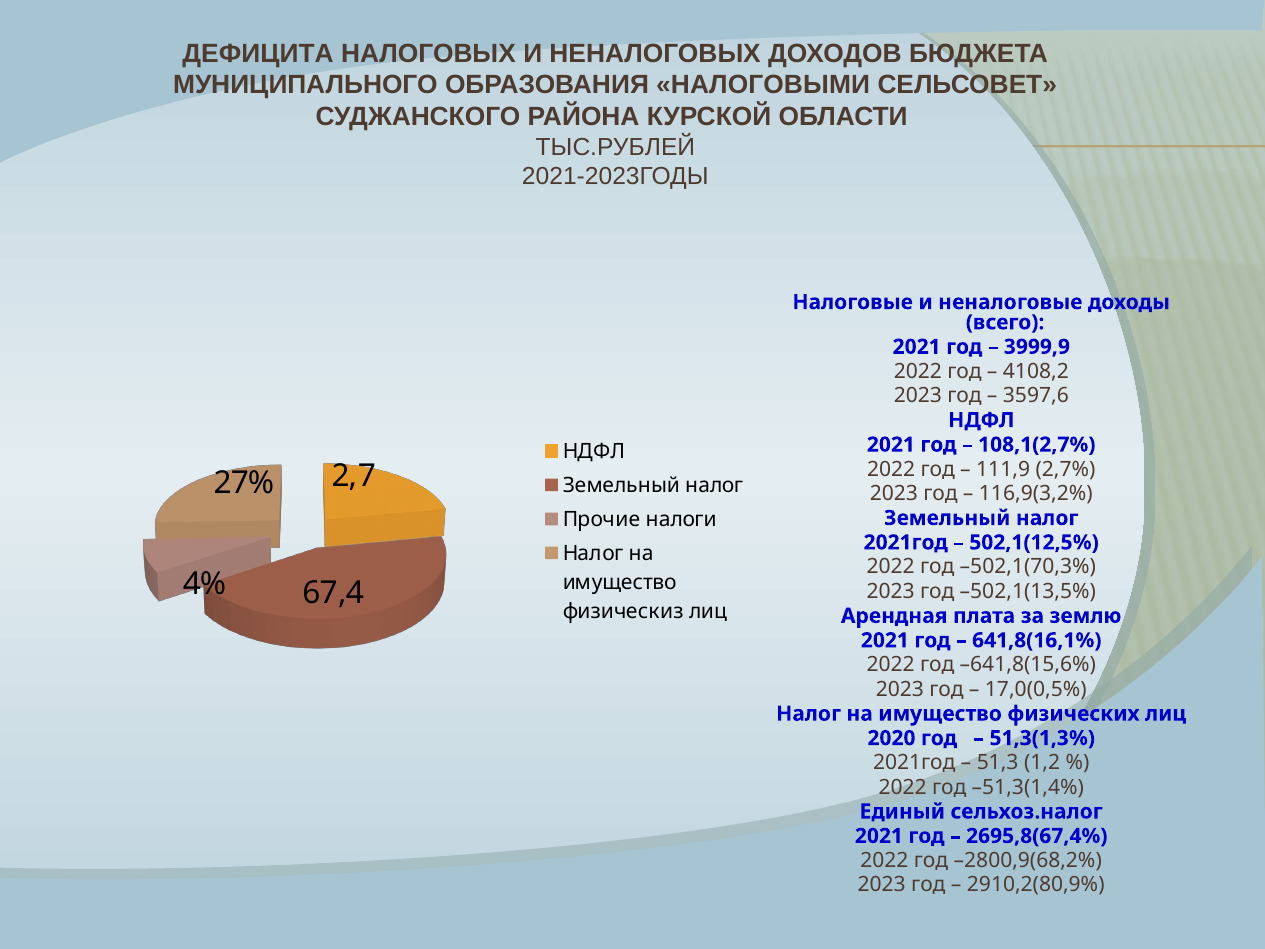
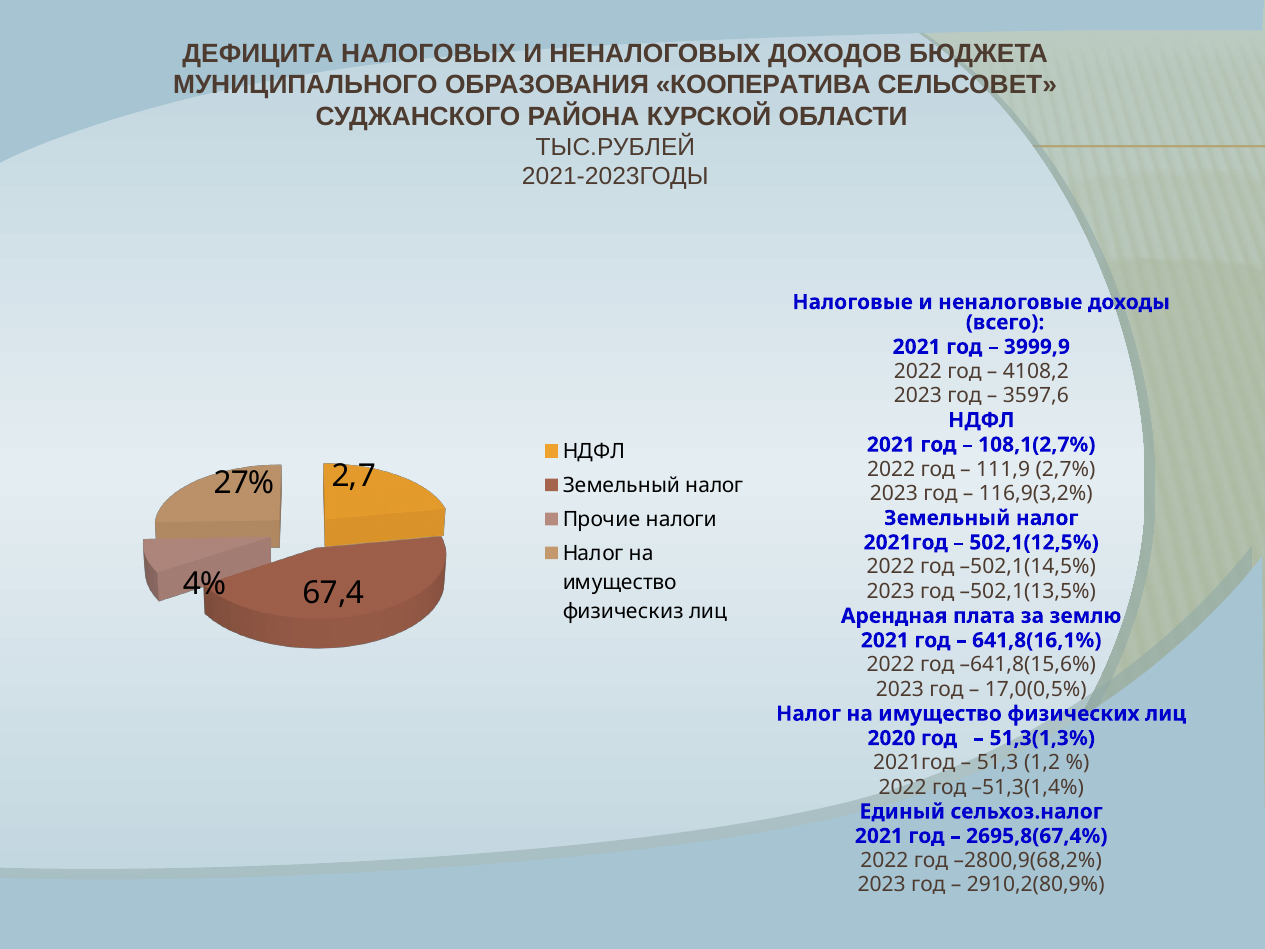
НАЛОГОВЫМИ: НАЛОГОВЫМИ -> КООПЕРАТИВА (763, 85)
–502,1(70,3%: –502,1(70,3% -> –502,1(14,5% (1028, 567)
